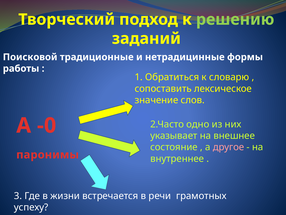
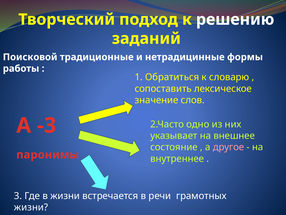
решению colour: light green -> white (235, 19)
-0: -0 -> -3 (47, 125)
успеху: успеху -> жизни (31, 207)
